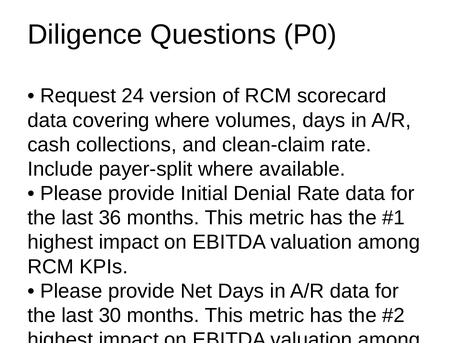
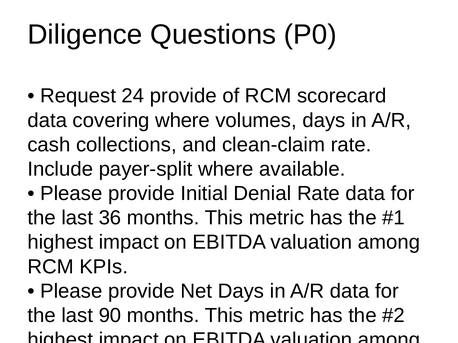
24 version: version -> provide (183, 96)
30: 30 -> 90 (110, 316)
